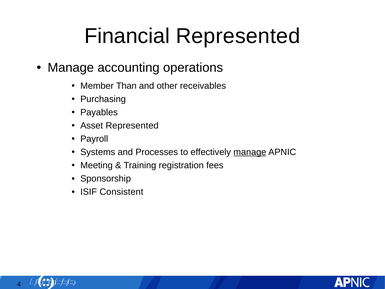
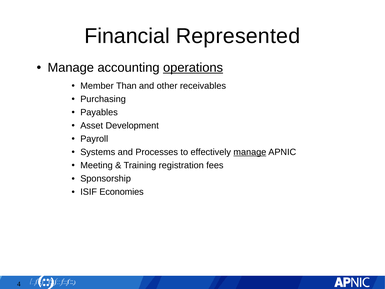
operations underline: none -> present (193, 68)
Asset Represented: Represented -> Development (132, 125)
Consistent: Consistent -> Economies (122, 192)
